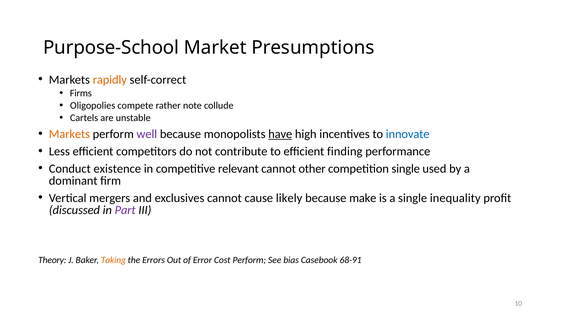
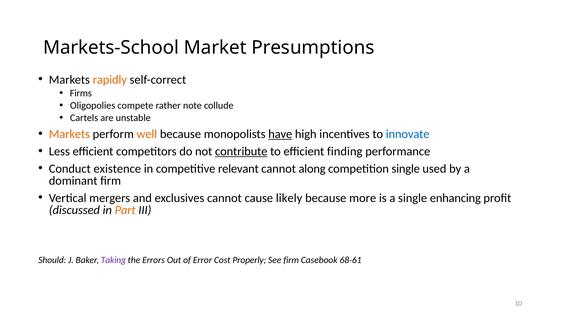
Purpose-School: Purpose-School -> Markets-School (111, 48)
well colour: purple -> orange (147, 134)
contribute underline: none -> present (241, 151)
other: other -> along (312, 169)
make: make -> more (363, 198)
inequality: inequality -> enhancing (455, 198)
Part colour: purple -> orange (125, 210)
Theory: Theory -> Should (52, 260)
Taking colour: orange -> purple (113, 260)
Cost Perform: Perform -> Properly (249, 260)
See bias: bias -> firm (291, 260)
68-91: 68-91 -> 68-61 (351, 260)
